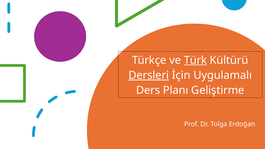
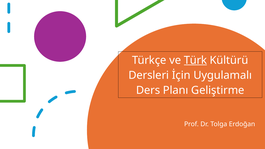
Dersleri underline: present -> none (149, 75)
